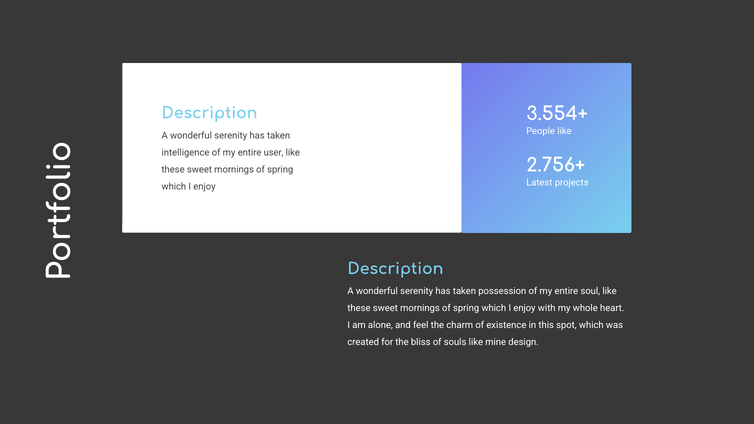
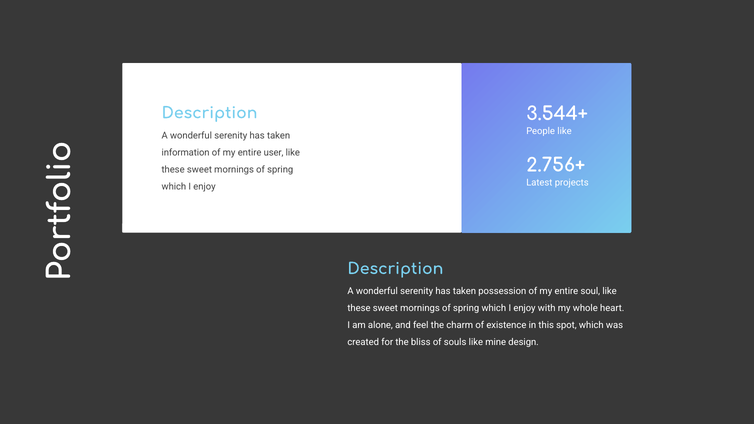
3.554+: 3.554+ -> 3.544+ (557, 114)
intelligence: intelligence -> information (186, 153)
